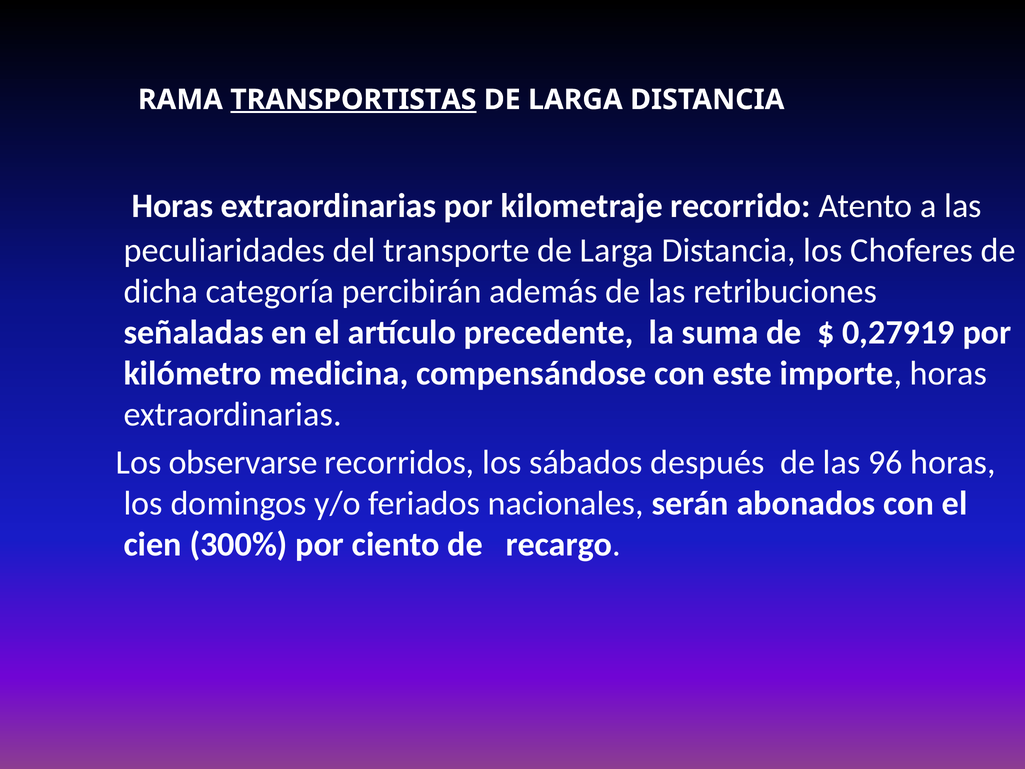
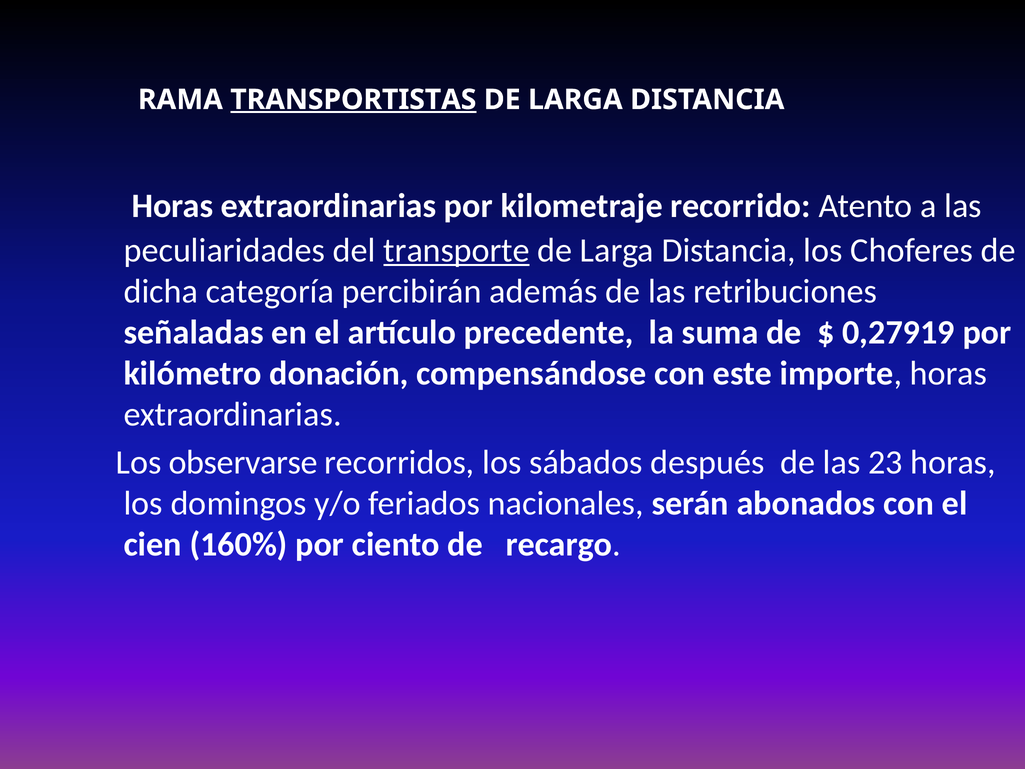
transporte underline: none -> present (457, 250)
medicina: medicina -> donación (339, 373)
96: 96 -> 23 (885, 462)
300%: 300% -> 160% (239, 544)
